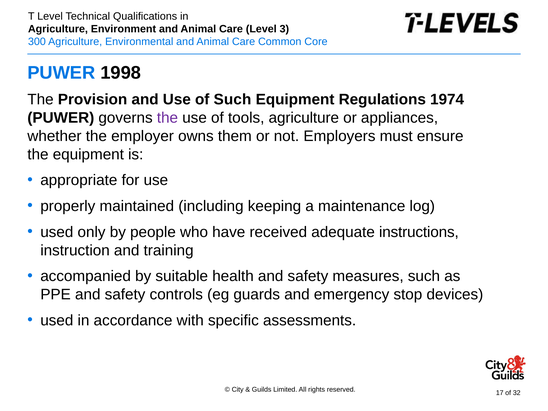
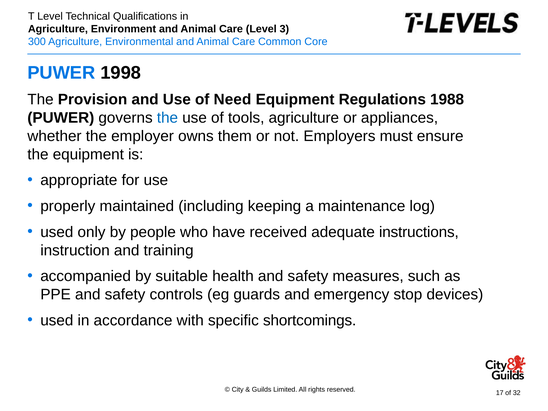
of Such: Such -> Need (232, 100)
1974: 1974 -> 1988 (447, 100)
the colour: purple -> blue (167, 118)
assessments: assessments -> shortcomings (310, 320)
